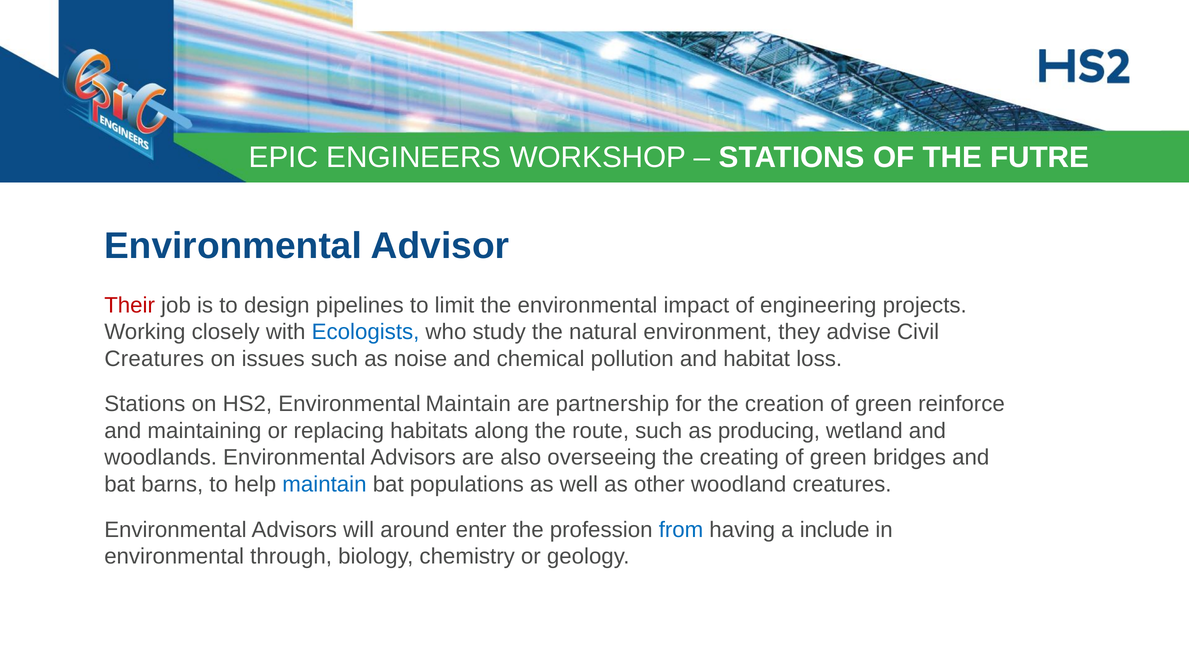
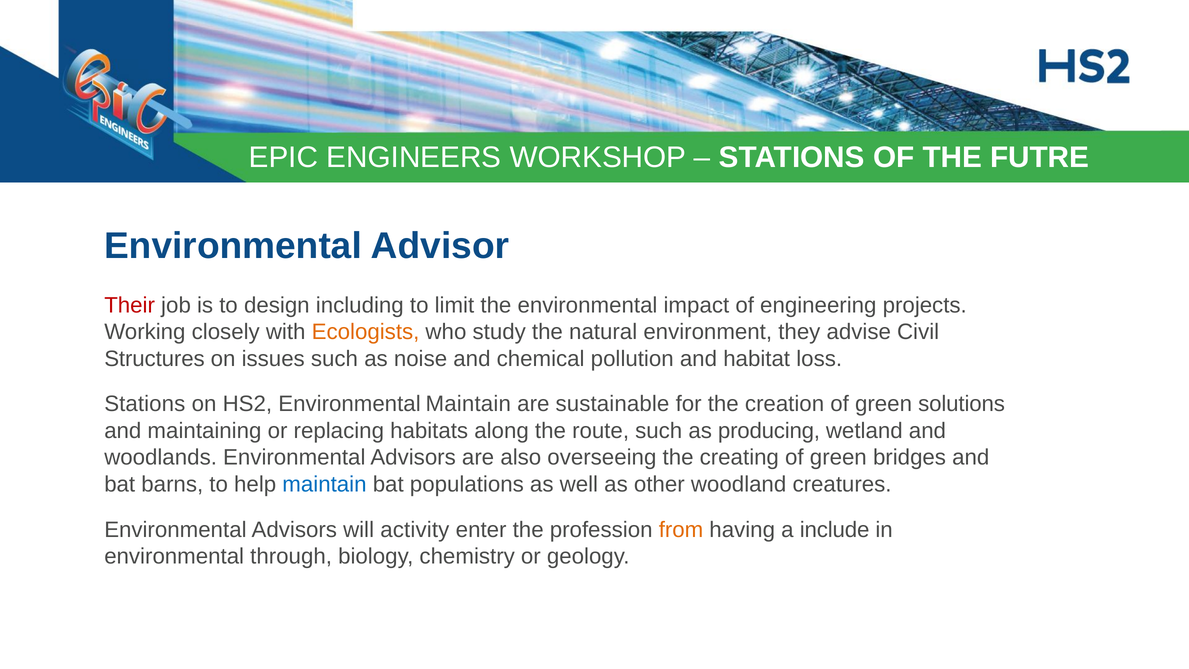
pipelines: pipelines -> including (360, 305)
Ecologists colour: blue -> orange (366, 332)
Creatures: Creatures -> Structures (154, 359)
partnership: partnership -> sustainable (612, 404)
reinforce: reinforce -> solutions (962, 404)
around: around -> activity (415, 530)
from colour: blue -> orange (681, 530)
